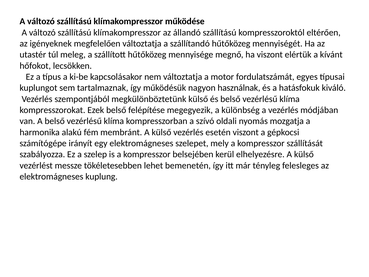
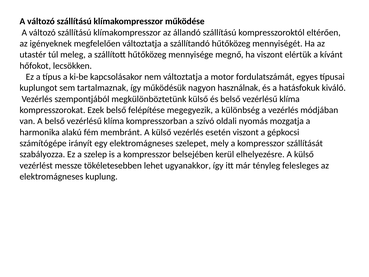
bemenetén: bemenetén -> ugyanakkor (188, 165)
